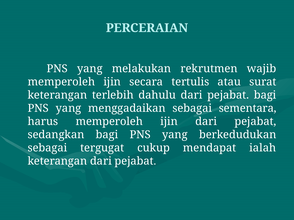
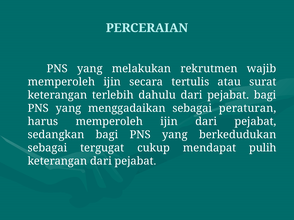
sementara: sementara -> peraturan (248, 108)
ialah: ialah -> pulih (263, 148)
